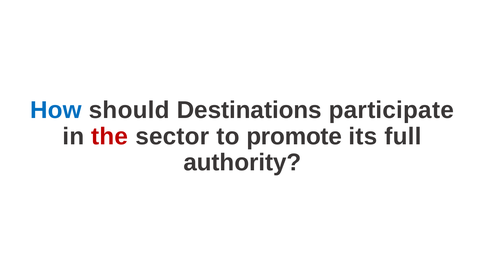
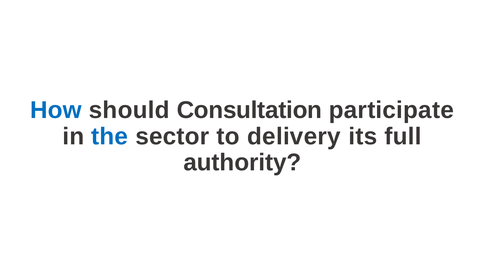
Destinations: Destinations -> Consultation (249, 110)
the colour: red -> blue (110, 136)
promote: promote -> delivery (294, 136)
